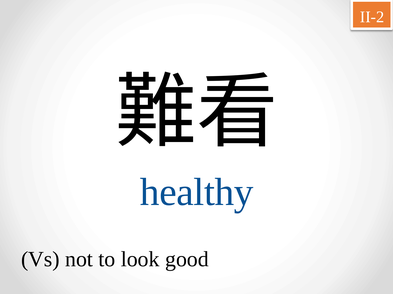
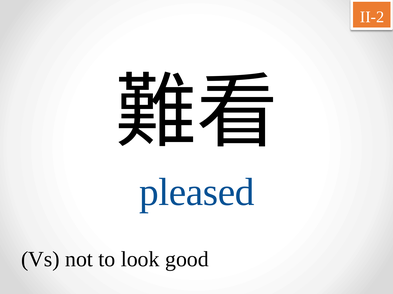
healthy: healthy -> pleased (197, 193)
